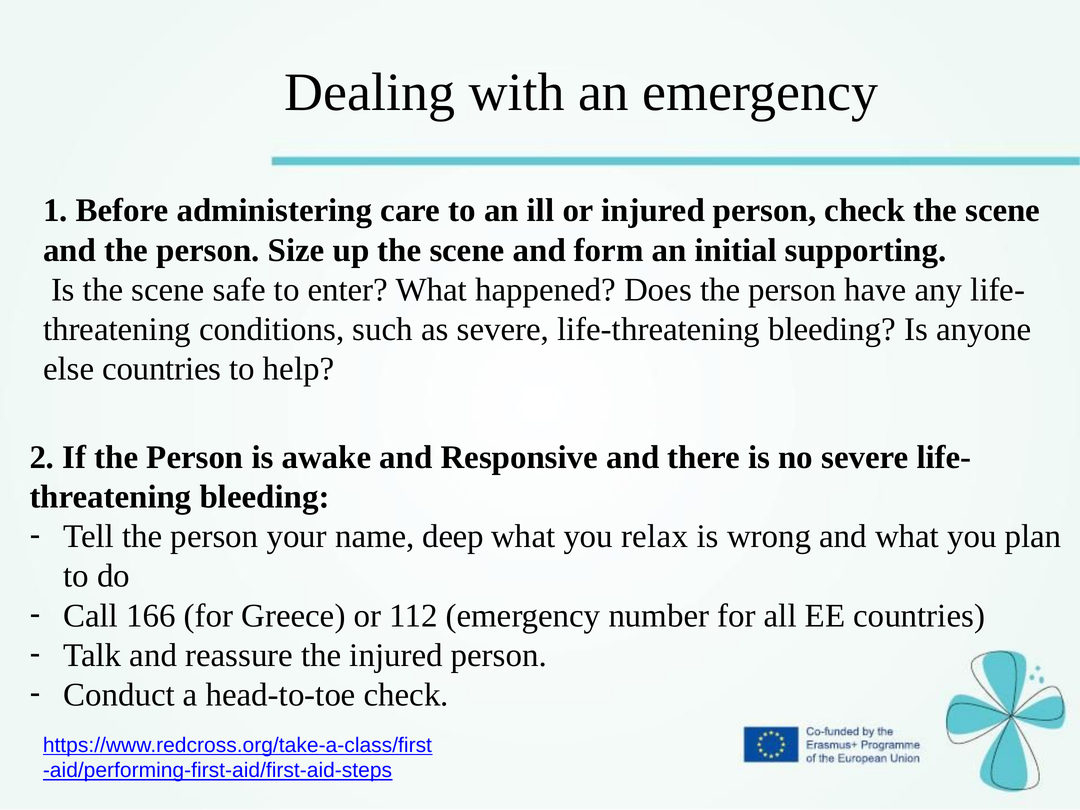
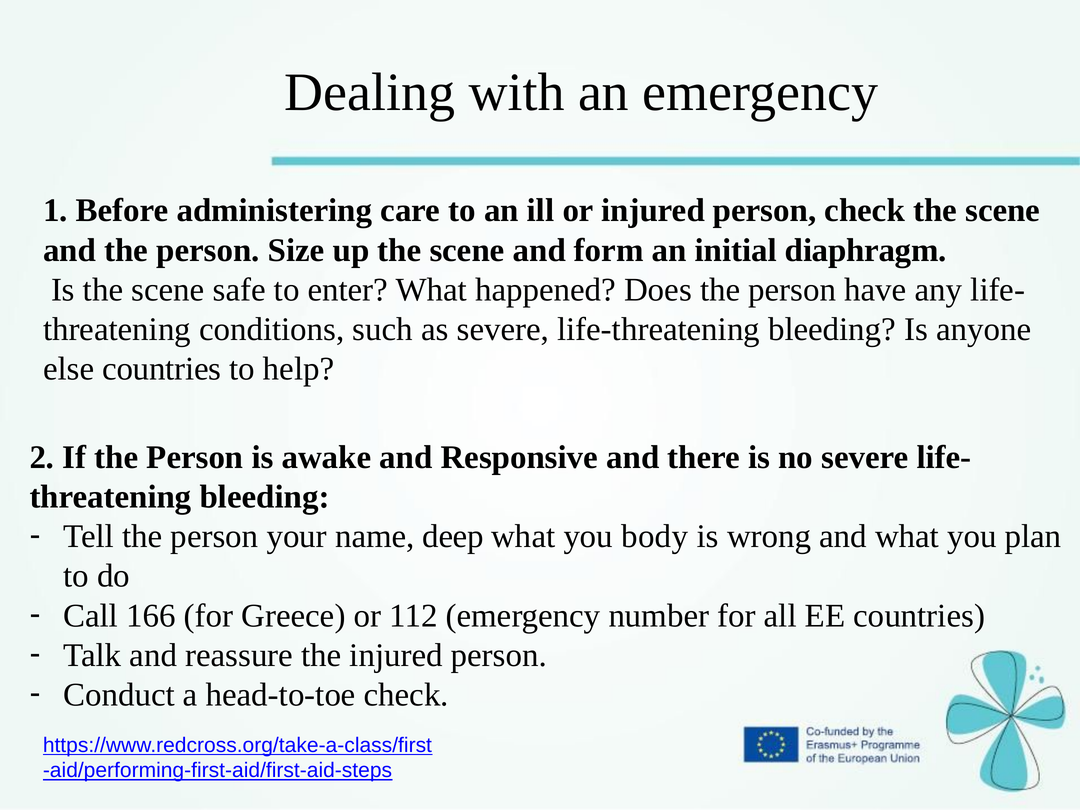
supporting: supporting -> diaphragm (866, 250)
relax: relax -> body (655, 537)
